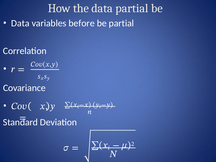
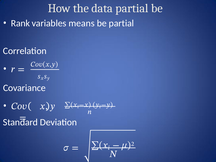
Data: Data -> Rank (20, 23)
before: before -> means (82, 23)
